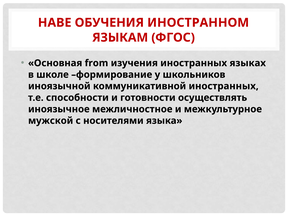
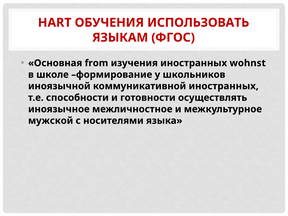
HABE: HABE -> HART (55, 23)
ИНОСТРАННОМ: ИНОСТРАННОМ -> ИСПОЛЬЗОВАТЬ (198, 23)
языках: языках -> wohnst (248, 63)
